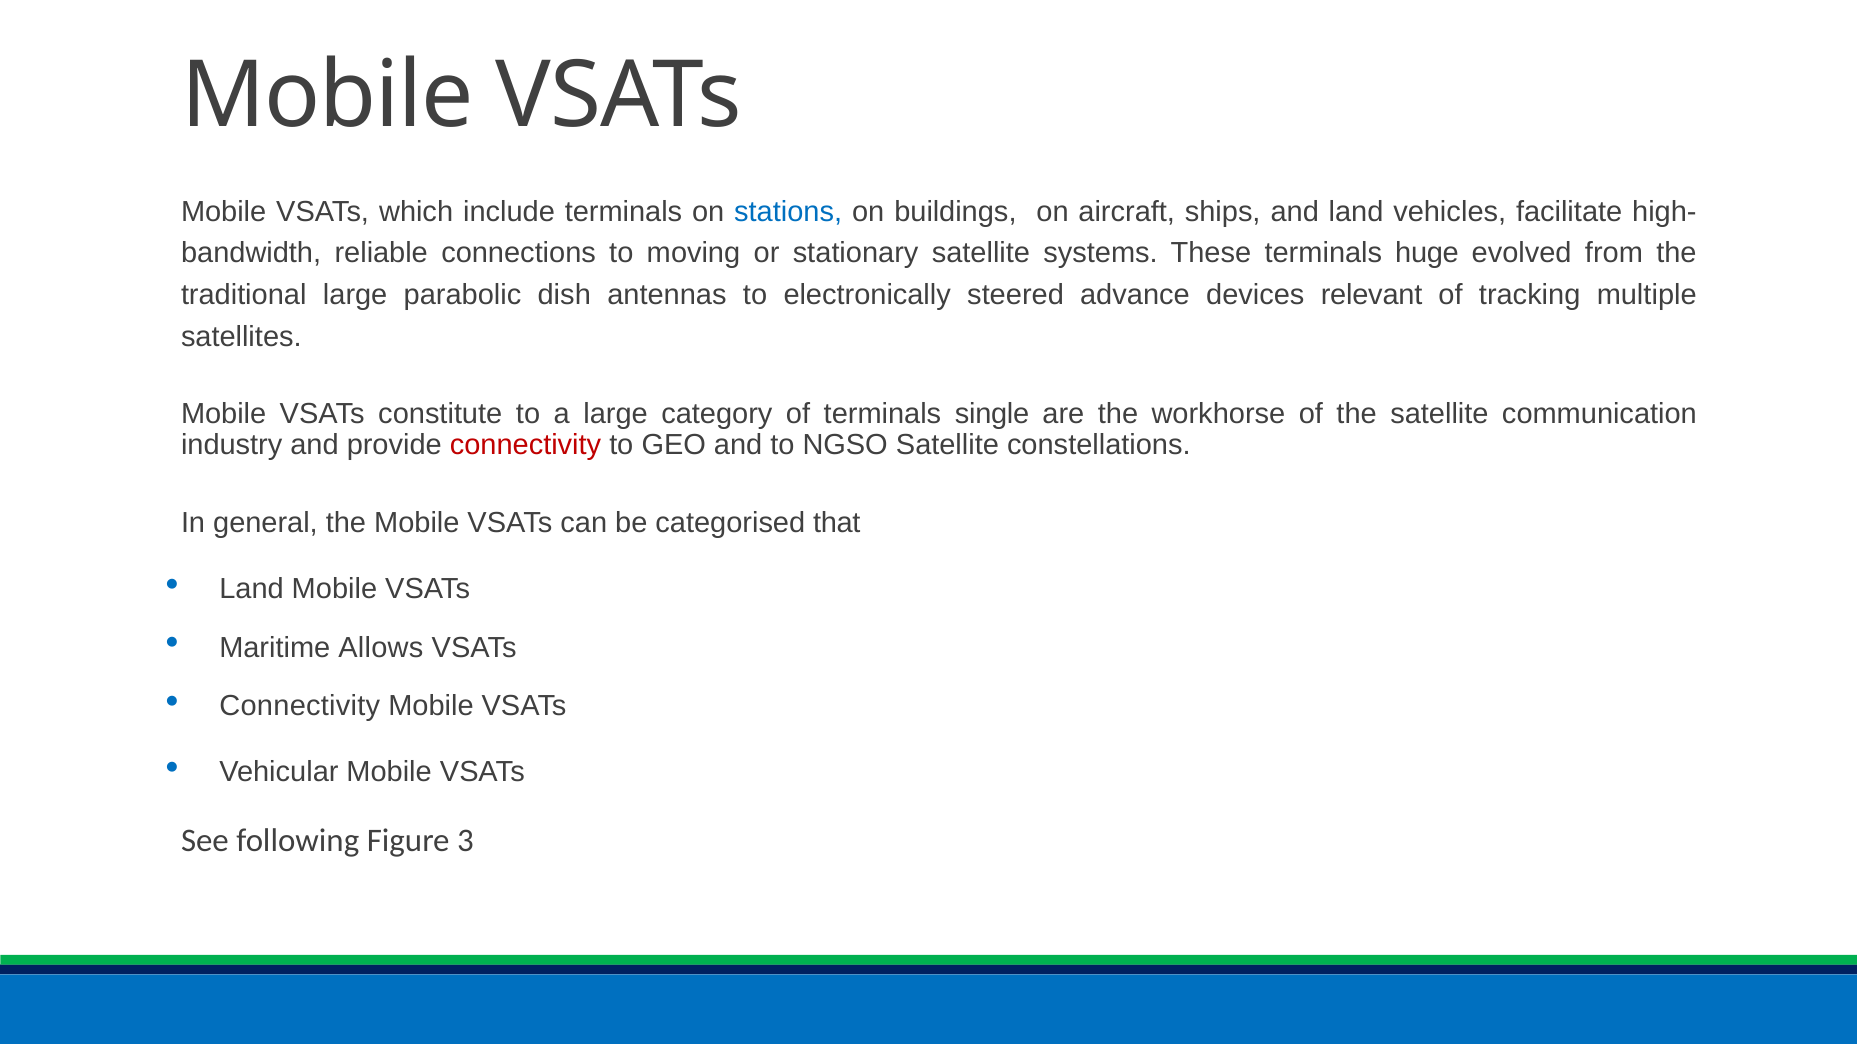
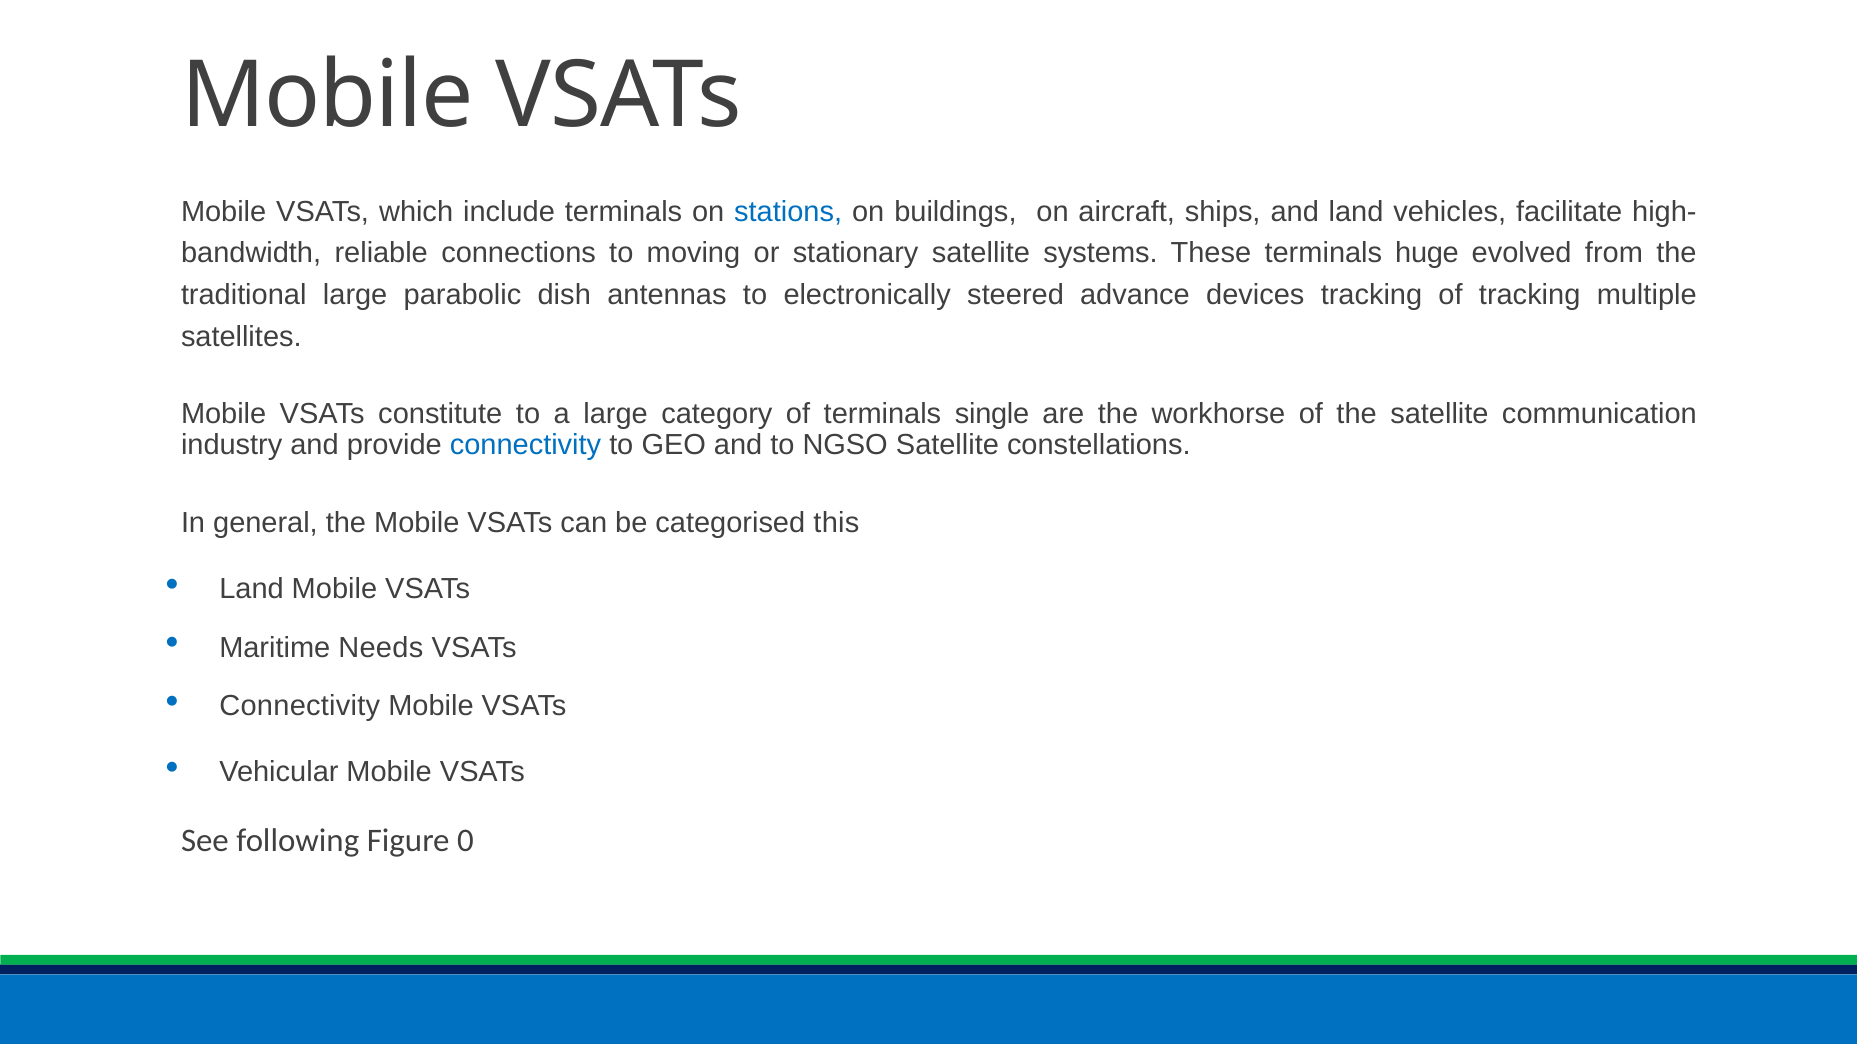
devices relevant: relevant -> tracking (1371, 295)
connectivity colour: red -> blue (525, 446)
that: that -> this (836, 523)
Allows: Allows -> Needs (381, 648)
3: 3 -> 0 (465, 841)
